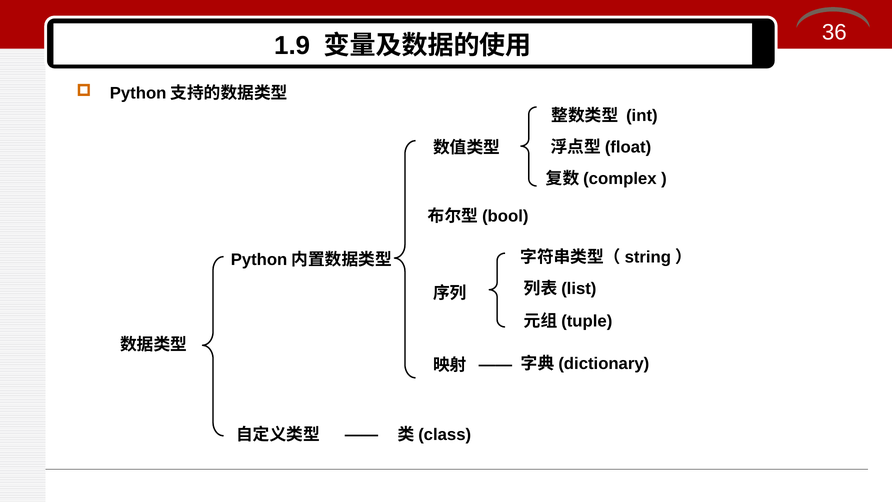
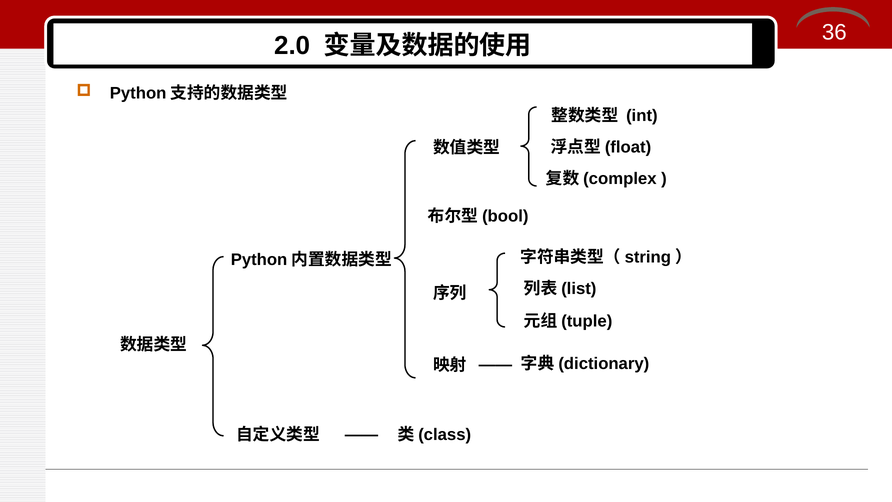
1.9: 1.9 -> 2.0 (292, 46)
